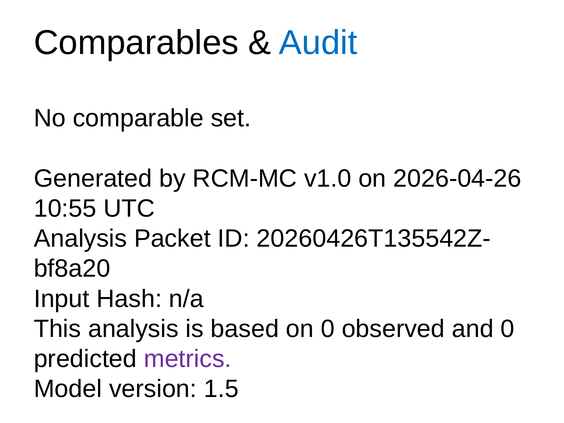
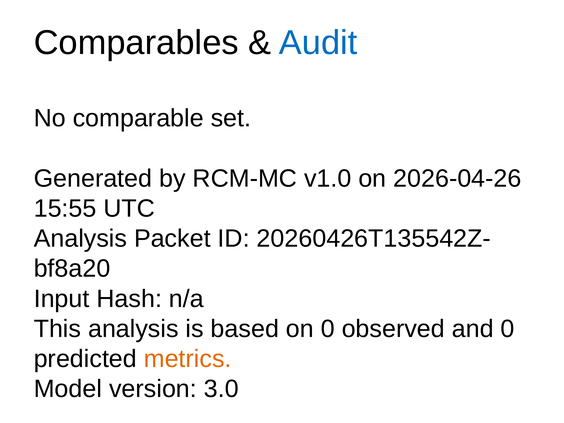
10:55: 10:55 -> 15:55 (65, 209)
metrics colour: purple -> orange (188, 359)
1.5: 1.5 -> 3.0 (221, 389)
